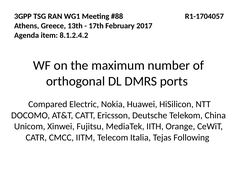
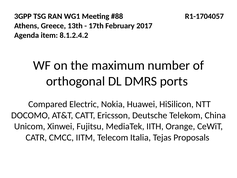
Following: Following -> Proposals (191, 137)
